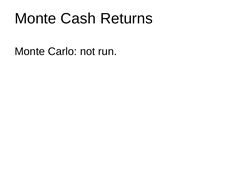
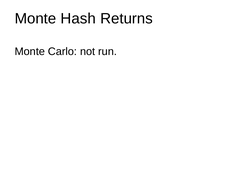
Cash: Cash -> Hash (78, 19)
